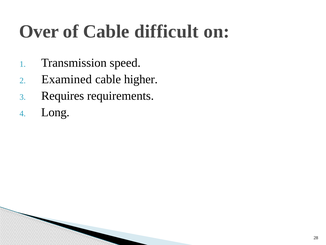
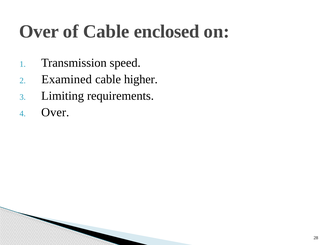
difficult: difficult -> enclosed (167, 31)
Requires: Requires -> Limiting (63, 96)
Long: Long -> Over (55, 112)
